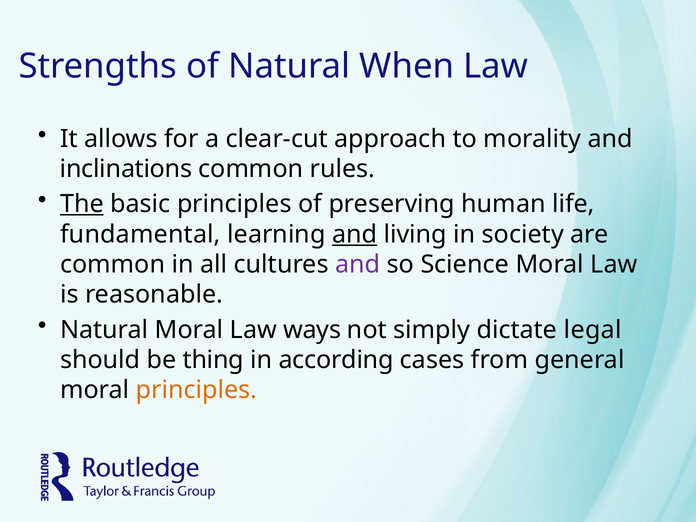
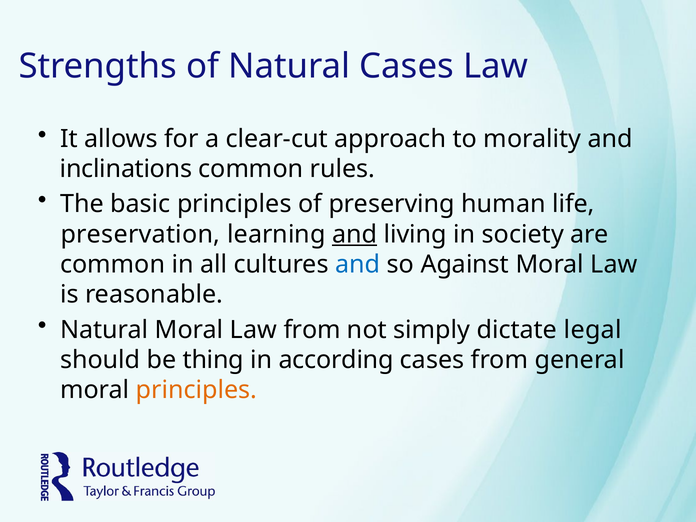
Natural When: When -> Cases (407, 66)
The underline: present -> none (82, 204)
fundamental: fundamental -> preservation (140, 234)
and colour: purple -> blue (358, 264)
Science: Science -> Against (465, 264)
Law ways: ways -> from (312, 330)
